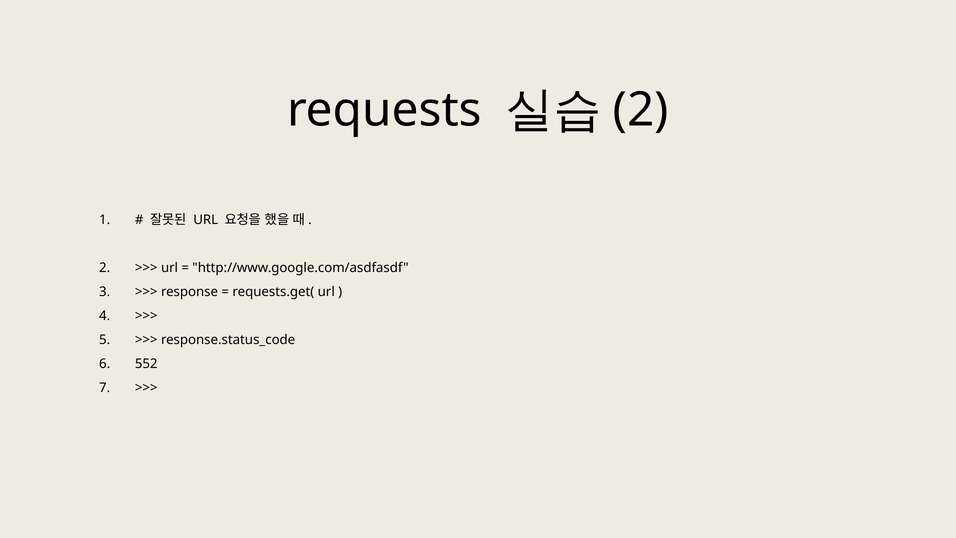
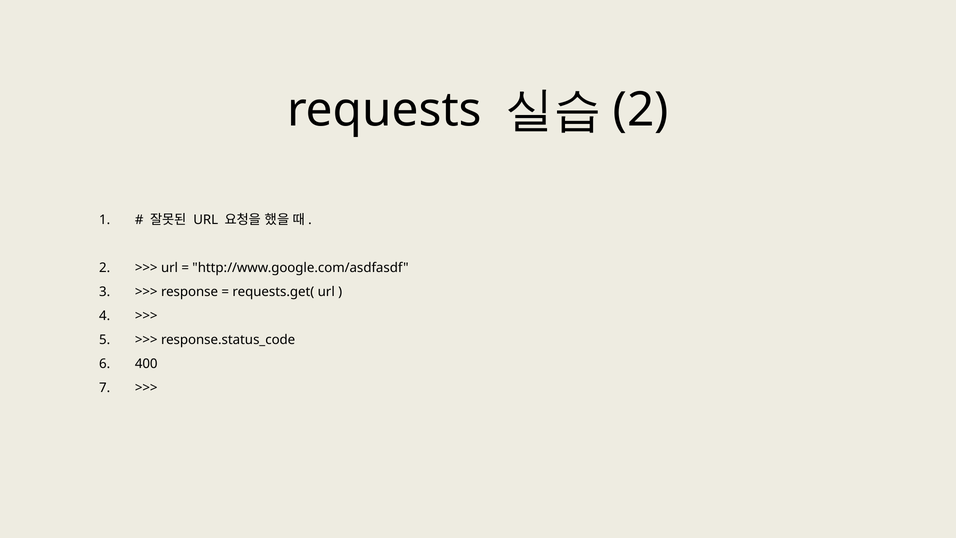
552: 552 -> 400 (146, 364)
